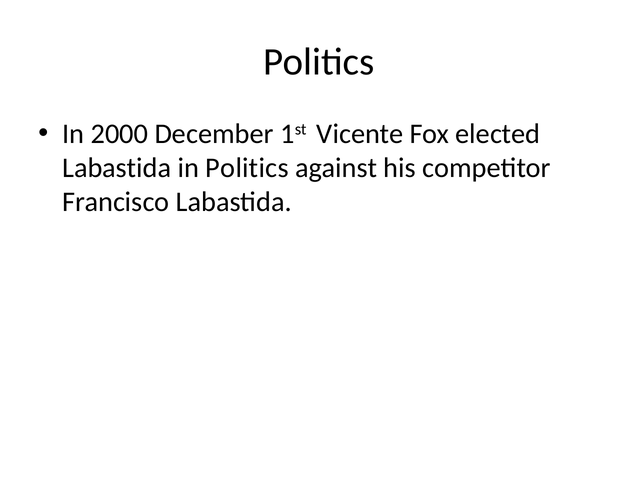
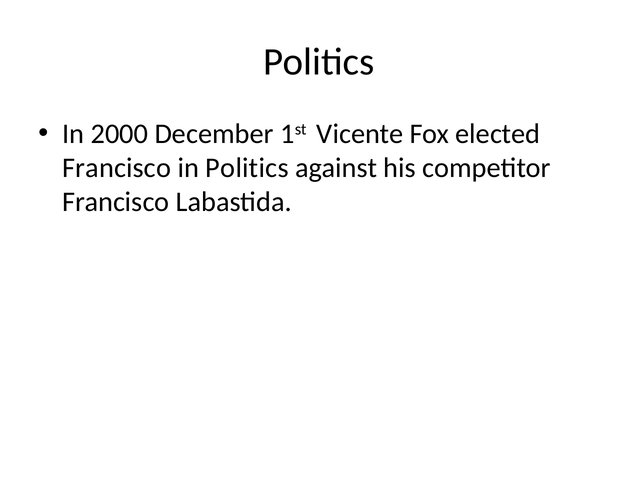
Labastida: Labastida -> Francisco (117, 168)
